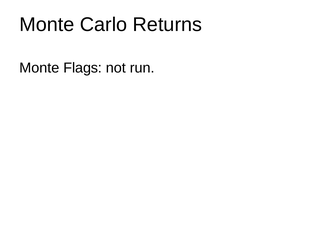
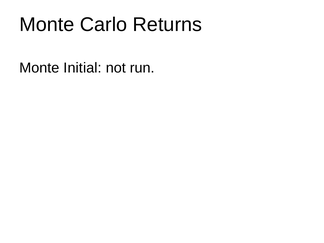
Flags: Flags -> Initial (83, 68)
